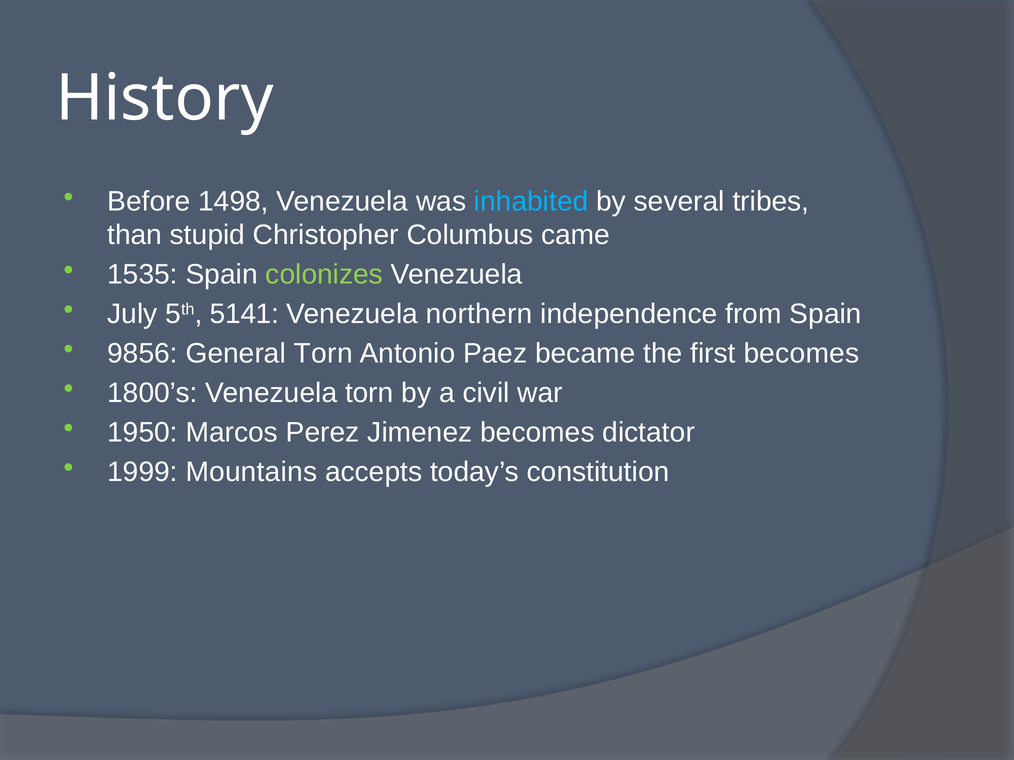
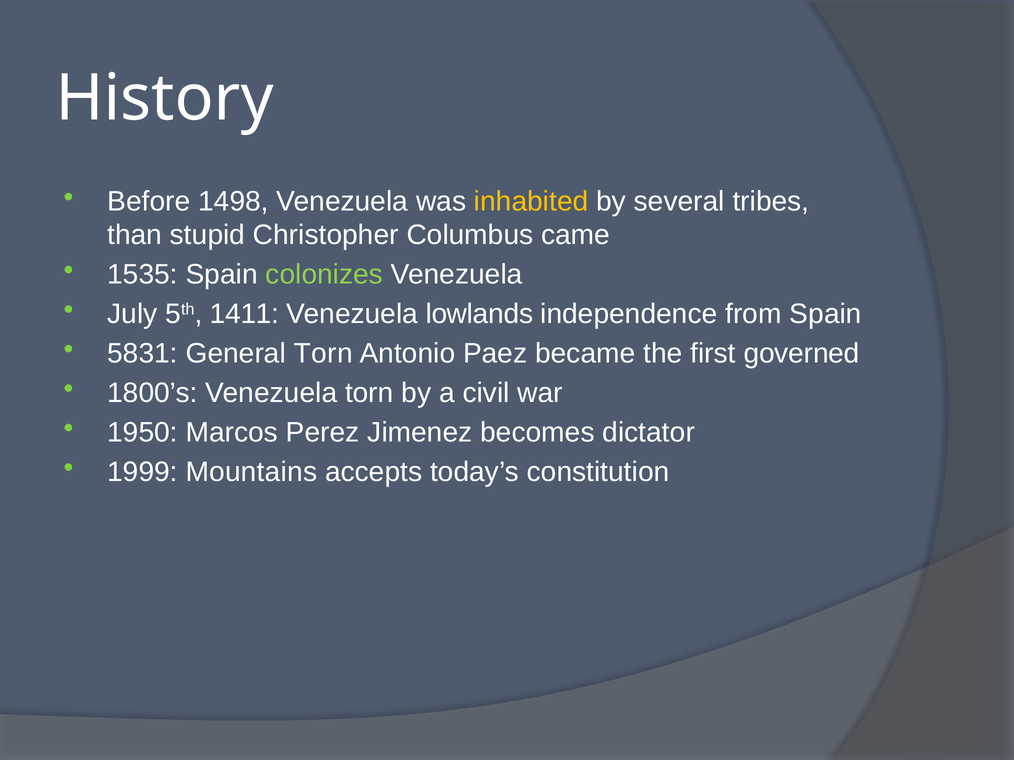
inhabited colour: light blue -> yellow (531, 201)
5141: 5141 -> 1411 (244, 314)
northern: northern -> lowlands (479, 314)
9856: 9856 -> 5831 (143, 354)
first becomes: becomes -> governed (802, 354)
